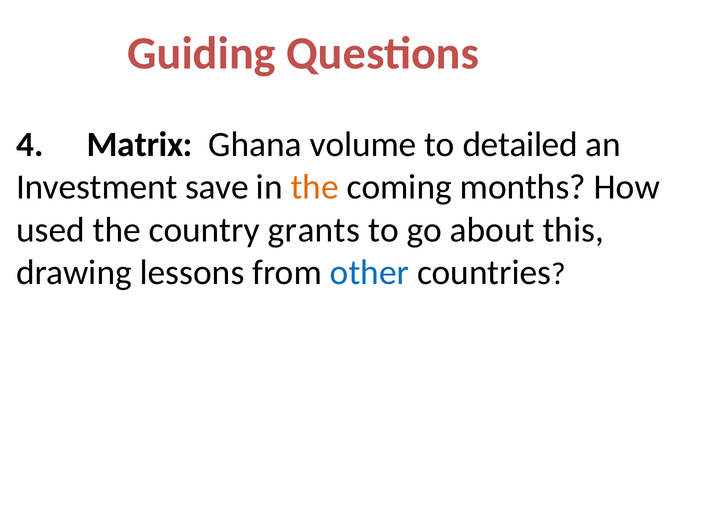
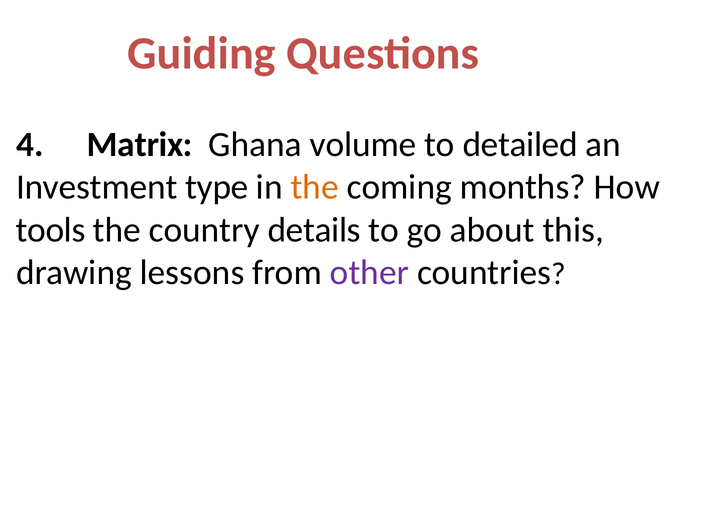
save: save -> type (217, 187)
used: used -> tools (51, 230)
grants: grants -> details (314, 230)
other colour: blue -> purple (369, 272)
